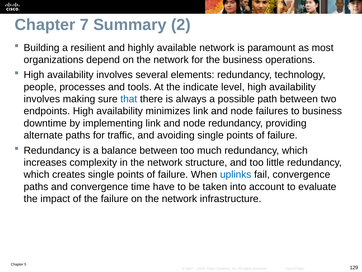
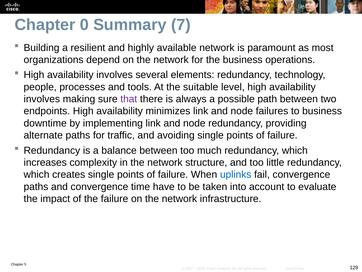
7: 7 -> 0 (84, 25)
2: 2 -> 7 (181, 25)
indicate: indicate -> suitable (201, 87)
that colour: blue -> purple (129, 99)
